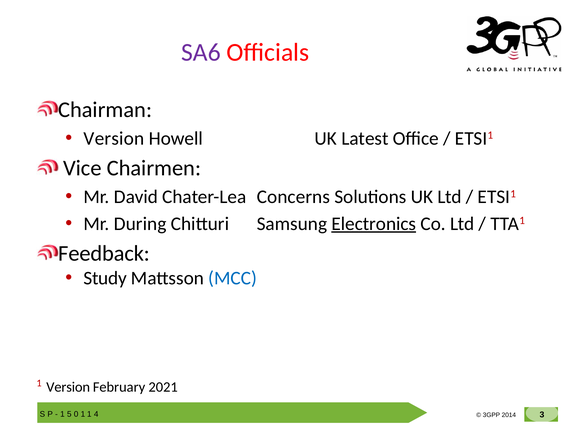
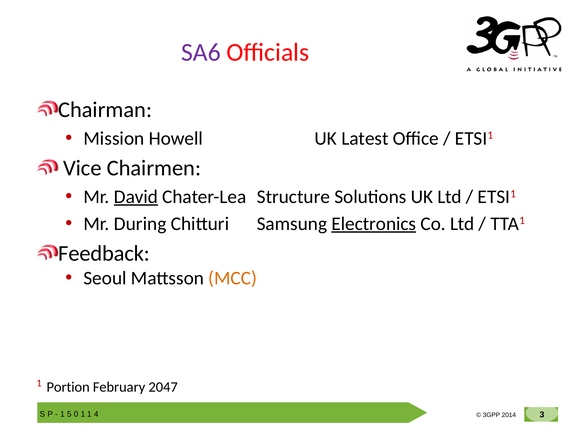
Version: Version -> Mission (114, 139)
David underline: none -> present (136, 197)
Concerns: Concerns -> Structure (293, 197)
Study: Study -> Seoul (105, 279)
MCC colour: blue -> orange (233, 279)
1 Version: Version -> Portion (68, 387)
2021: 2021 -> 2047 (163, 387)
